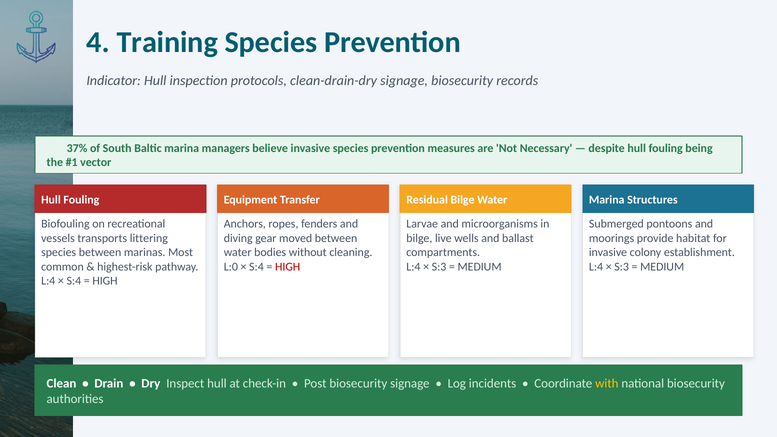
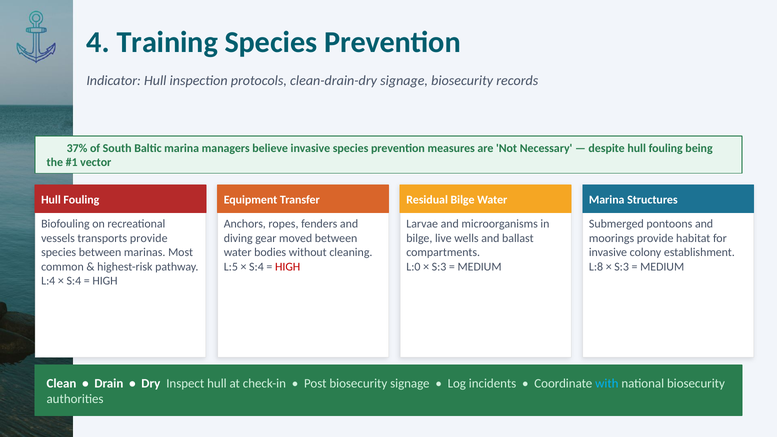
transports littering: littering -> provide (149, 238)
L:0: L:0 -> L:5 (231, 267)
L:4: L:4 -> L:0 (413, 267)
L:4: L:4 -> L:8 (596, 267)
with colour: yellow -> light blue (607, 384)
